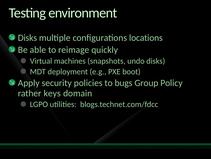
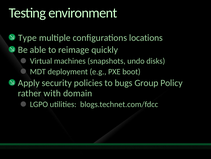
Disks: Disks -> Type (27, 38)
keys: keys -> with (52, 93)
